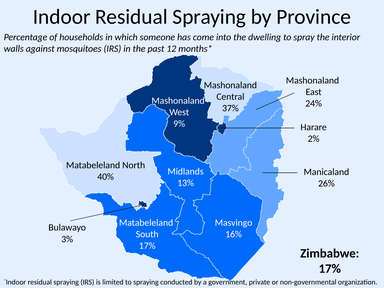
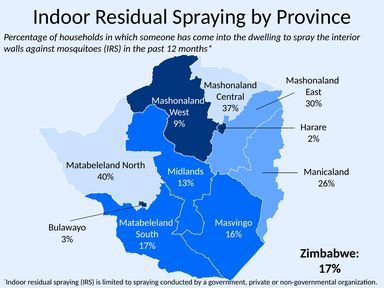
24%: 24% -> 30% (314, 103)
